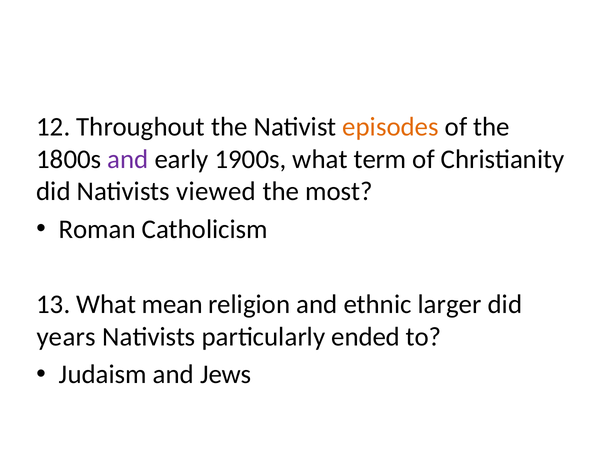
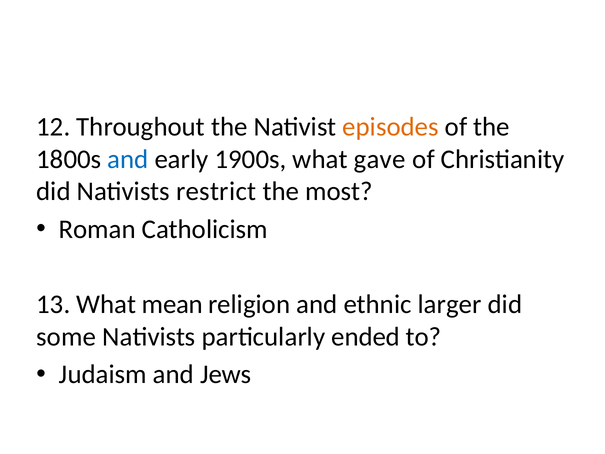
and colour: purple -> blue (128, 159)
term: term -> gave (380, 159)
viewed: viewed -> restrict (216, 191)
years: years -> some (66, 337)
